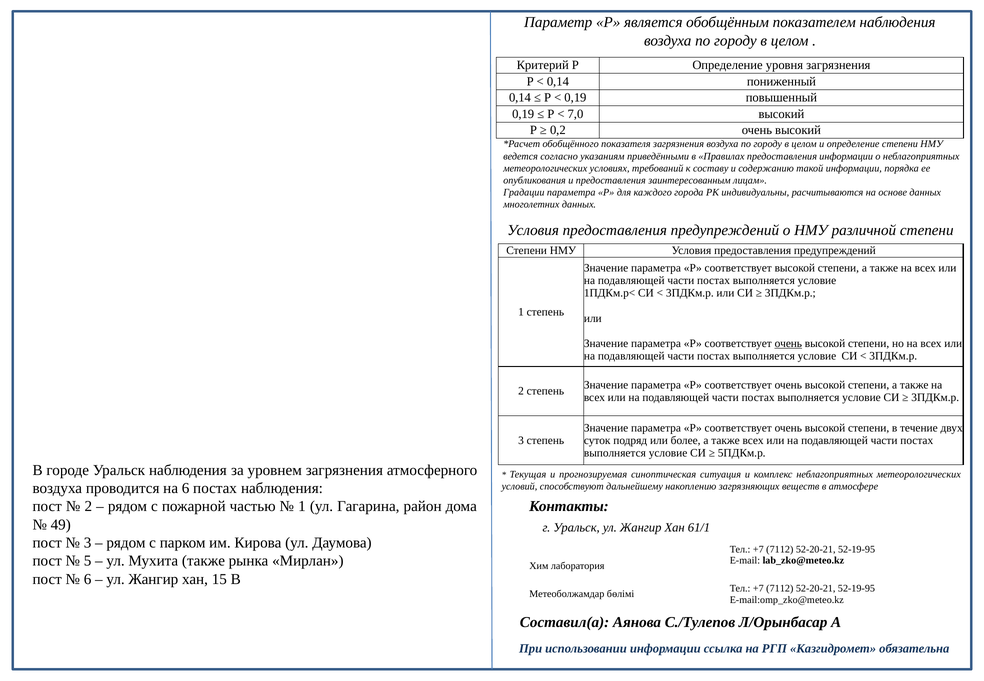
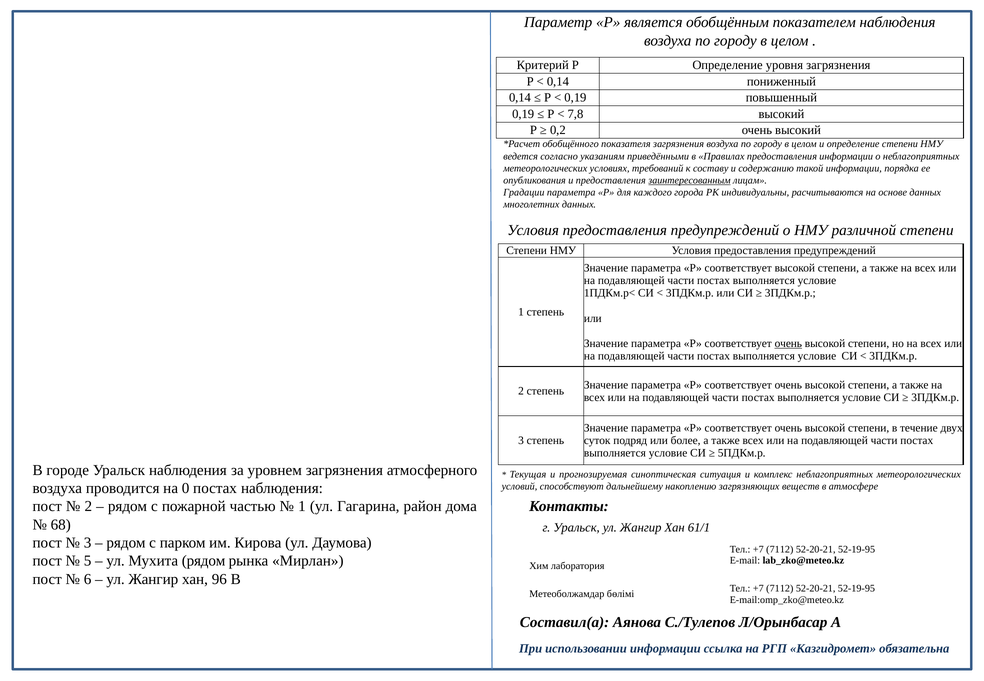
7,0: 7,0 -> 7,8 (575, 114)
заинтересованным underline: none -> present (689, 180)
на 6: 6 -> 0 (186, 488)
49: 49 -> 68 (61, 525)
Мухита также: также -> рядом (204, 561)
15: 15 -> 96 (219, 579)
